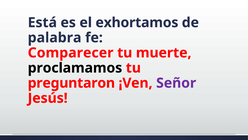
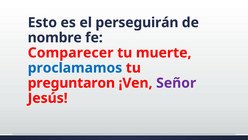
Está: Está -> Esto (42, 22)
exhortamos: exhortamos -> perseguirán (137, 22)
palabra: palabra -> nombre (55, 38)
proclamamos colour: black -> blue (75, 68)
